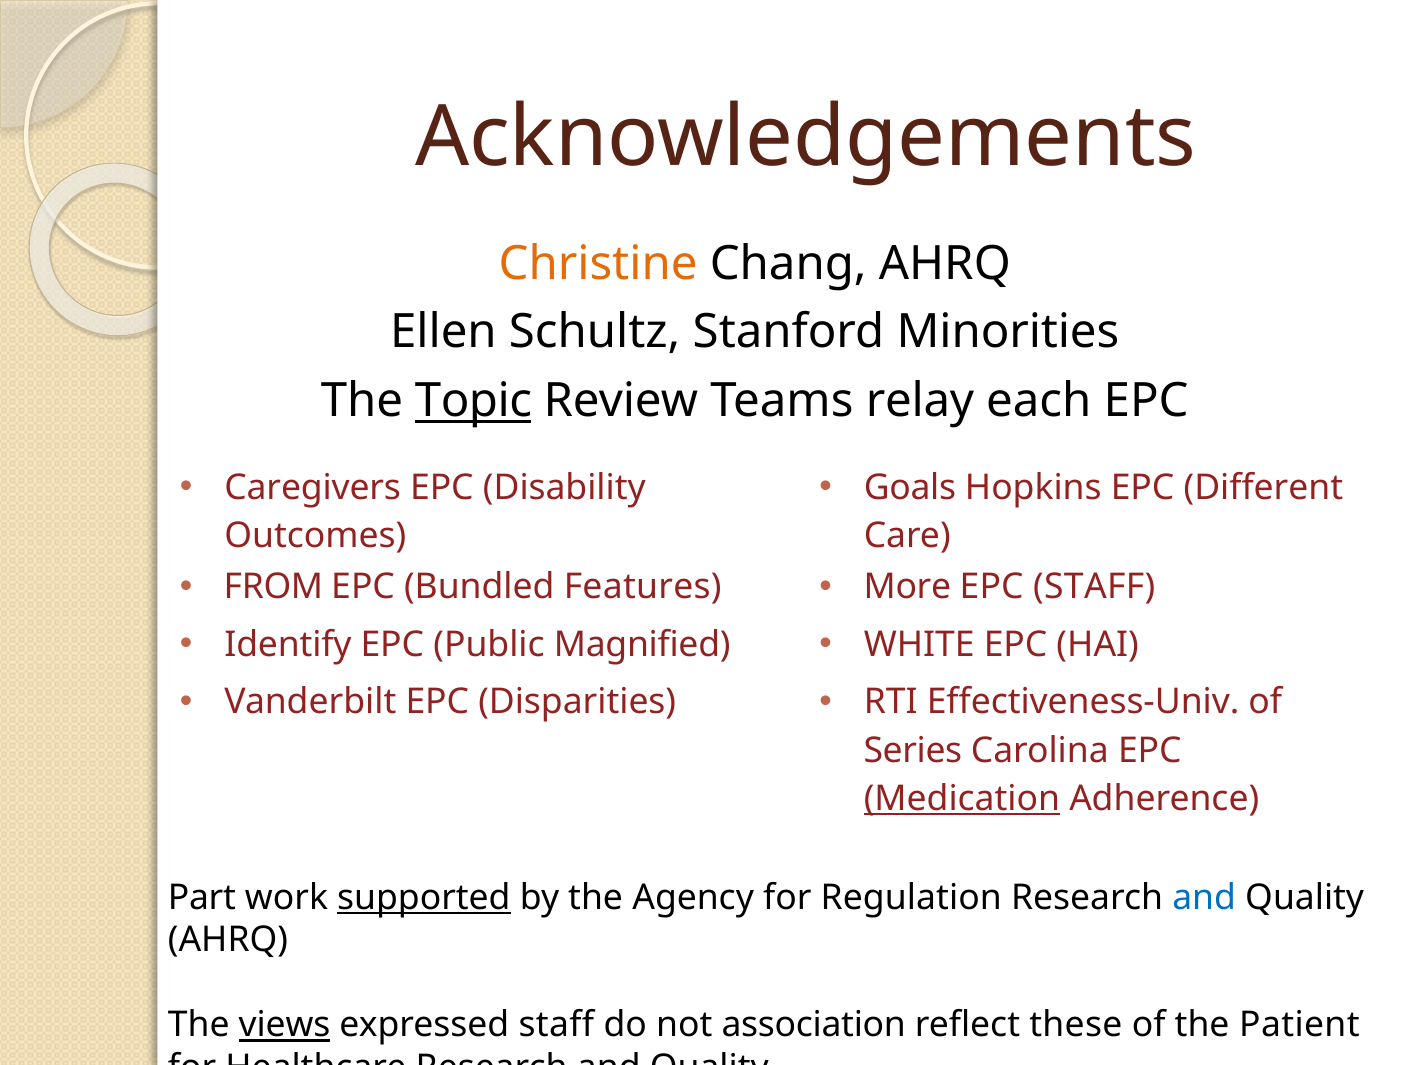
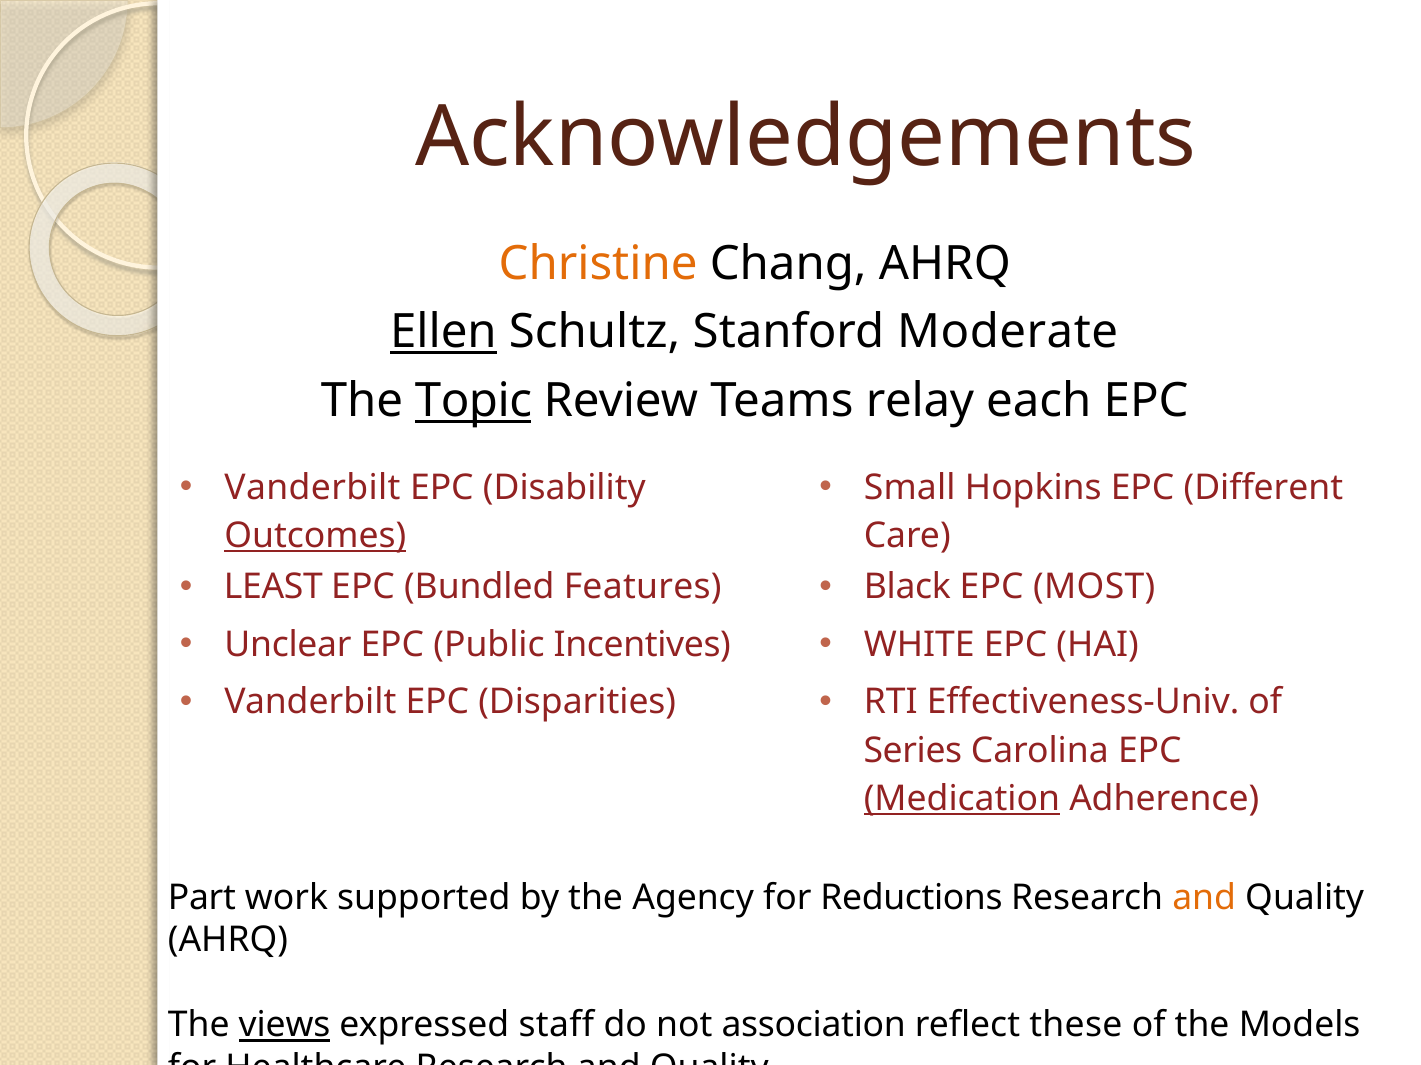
Ellen underline: none -> present (443, 332)
Minorities: Minorities -> Moderate (1008, 332)
Caregivers: Caregivers -> Vanderbilt (312, 488)
Goals: Goals -> Small (910, 488)
Outcomes underline: none -> present (315, 536)
FROM: FROM -> LEAST (273, 588)
More: More -> Black (907, 588)
EPC STAFF: STAFF -> MOST (1094, 588)
Identify: Identify -> Unclear (288, 645)
Magnified: Magnified -> Incentives (642, 645)
supported underline: present -> none (424, 898)
Regulation: Regulation -> Reductions (911, 898)
and colour: blue -> orange (1204, 898)
Patient: Patient -> Models (1300, 1026)
